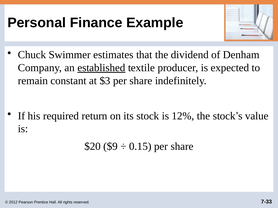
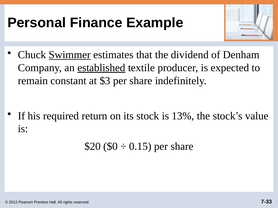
Swimmer underline: none -> present (70, 55)
12%: 12% -> 13% (183, 116)
$9: $9 -> $0 (111, 147)
